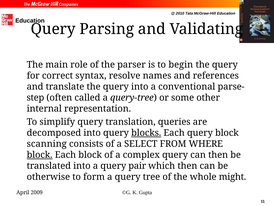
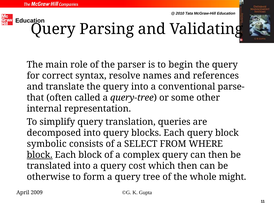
step: step -> that (35, 97)
blocks underline: present -> none (146, 133)
scanning: scanning -> symbolic (47, 144)
pair: pair -> cost (137, 165)
